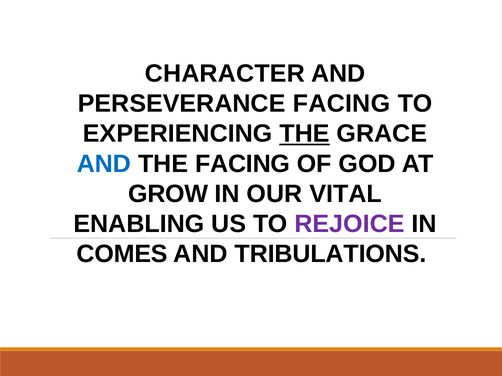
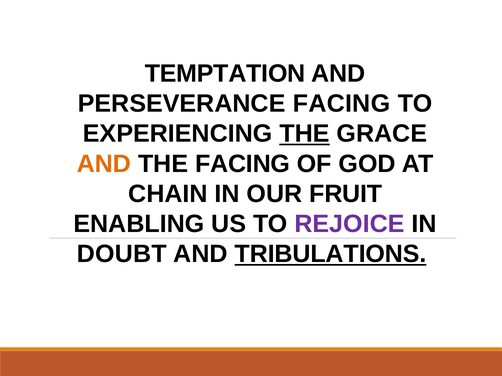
CHARACTER: CHARACTER -> TEMPTATION (225, 74)
AND colour: blue -> orange (104, 164)
GROW: GROW -> CHAIN (168, 194)
VITAL: VITAL -> FRUIT (346, 194)
COMES: COMES -> DOUBT (122, 254)
TRIBULATIONS underline: none -> present (331, 254)
